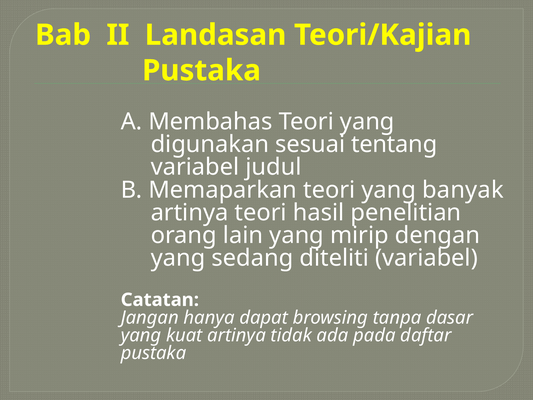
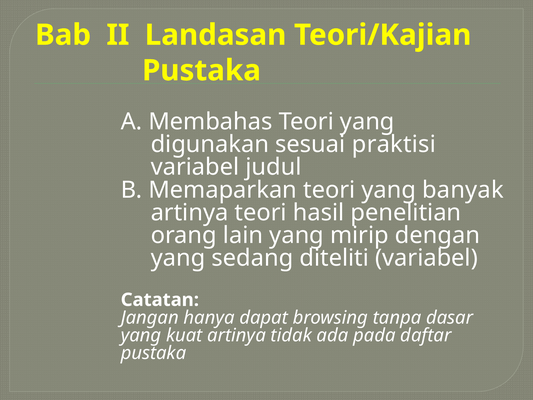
tentang: tentang -> praktisi (394, 144)
